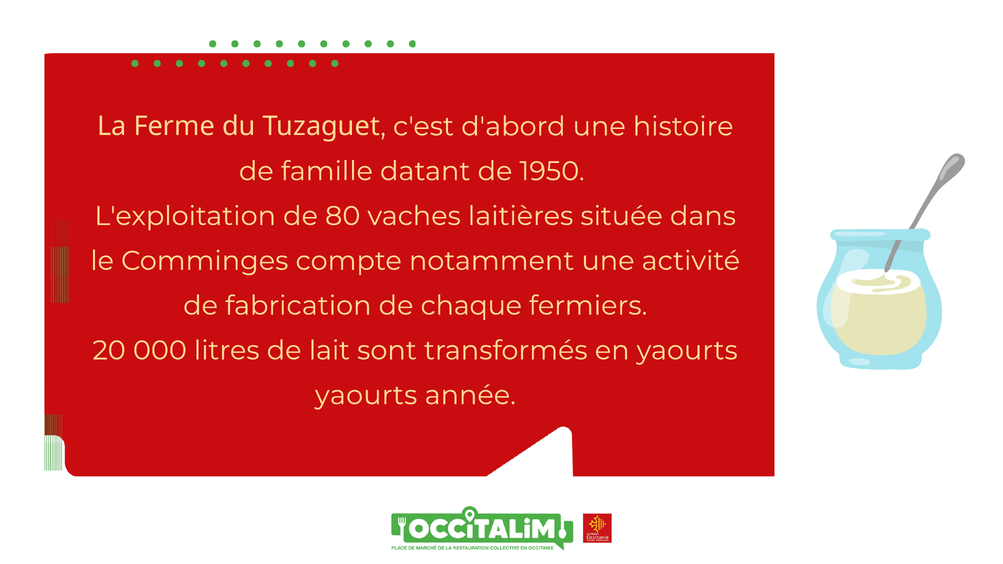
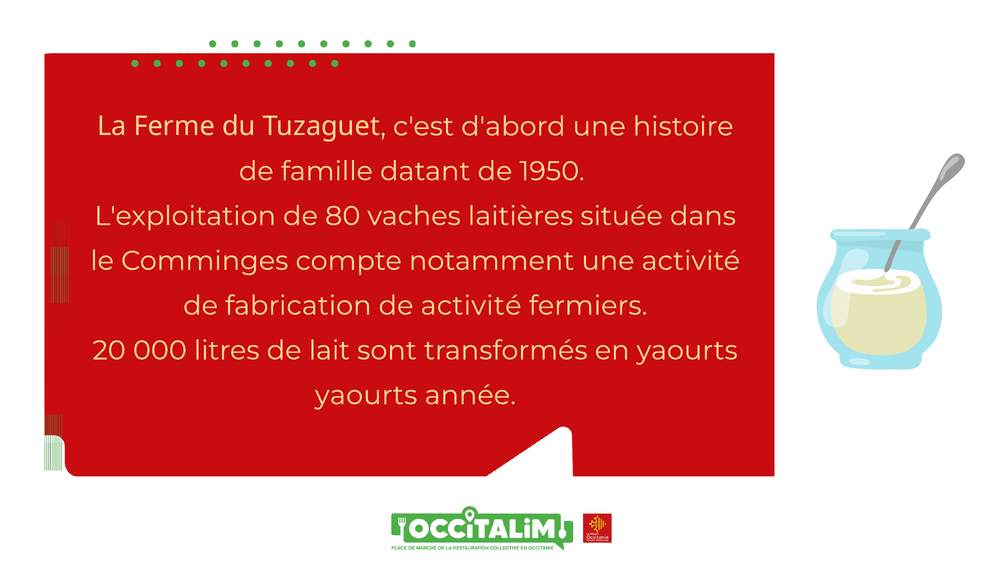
de chaque: chaque -> activité (471, 306)
